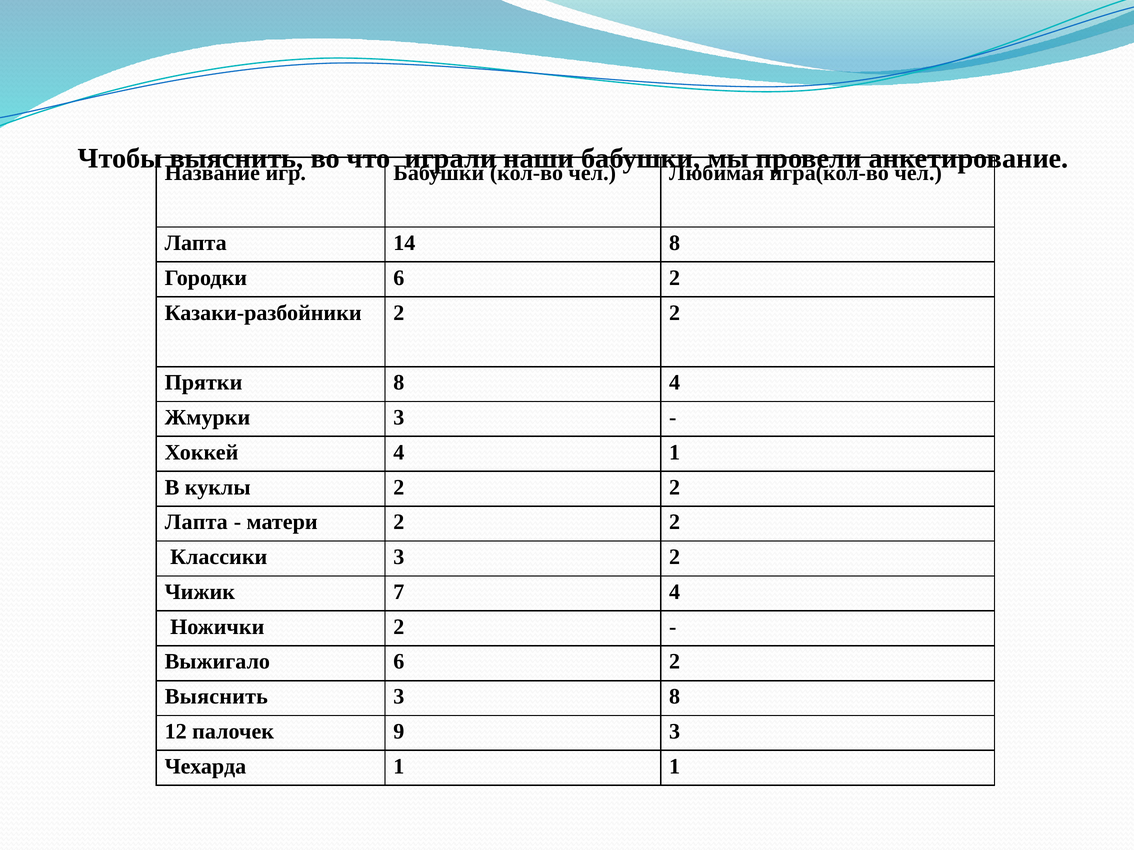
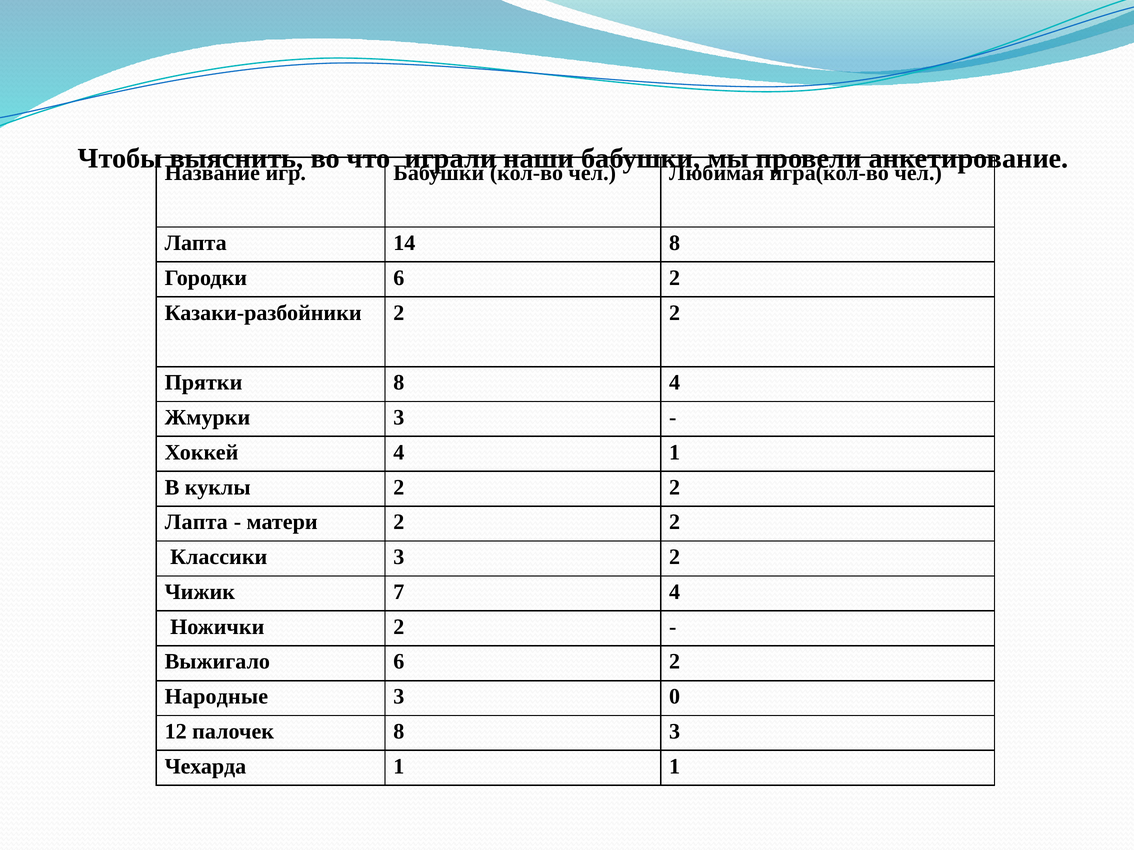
Выяснить: Выяснить -> Народные (216, 697)
3 8: 8 -> 0 (675, 697)
палочек 9: 9 -> 8 (399, 732)
